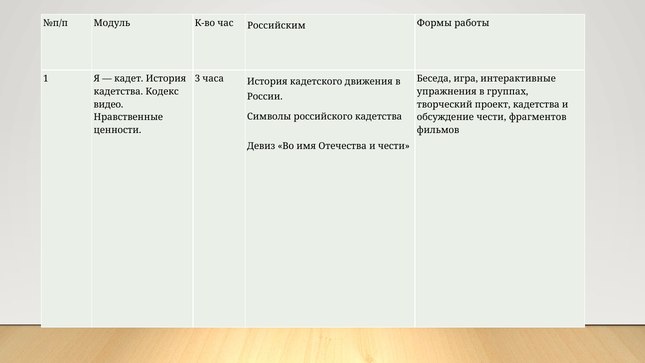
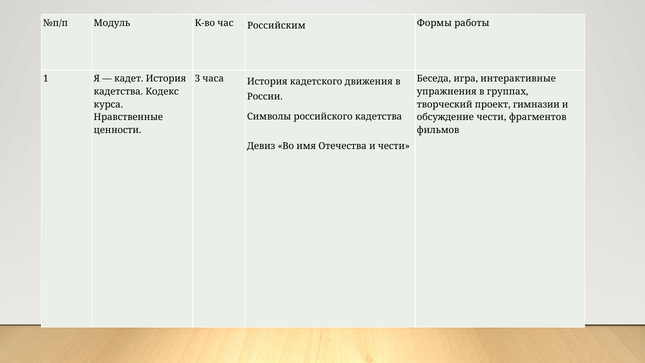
видео: видео -> курса (108, 104)
проект кадетства: кадетства -> гимназии (536, 104)
